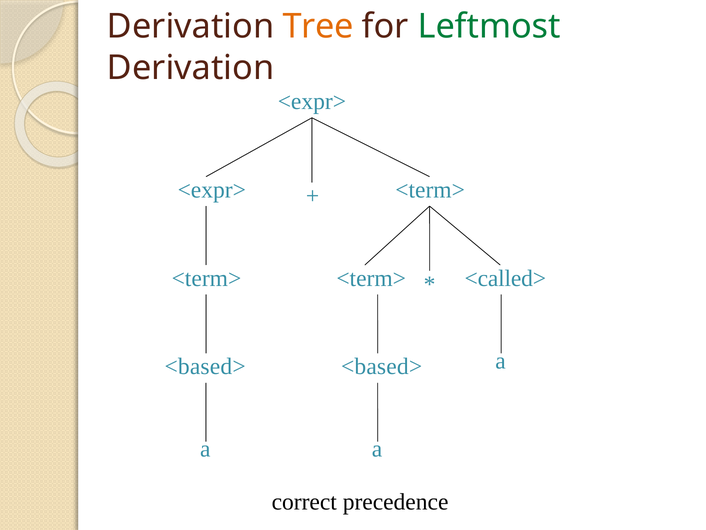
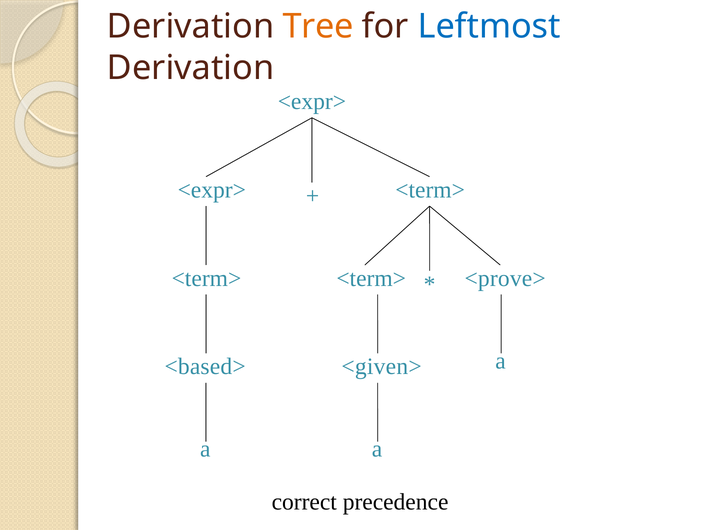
Leftmost colour: green -> blue (489, 26)
<called>: <called> -> <prove> (505, 278)
<based>: <based> -> <given> (382, 366)
